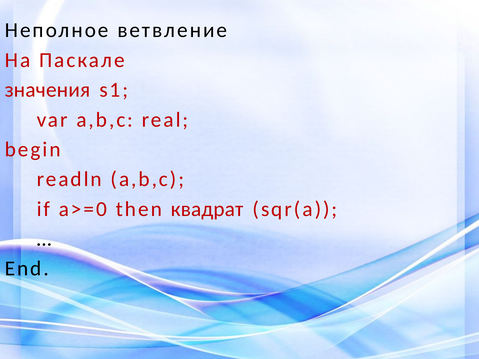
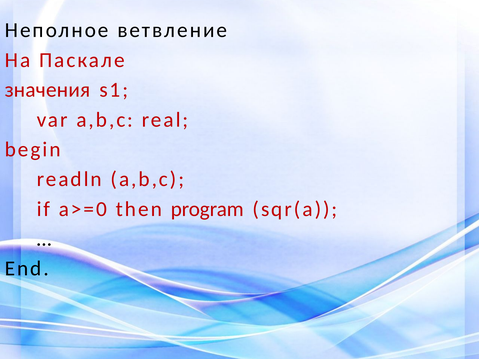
квадрат: квадрат -> program (207, 209)
